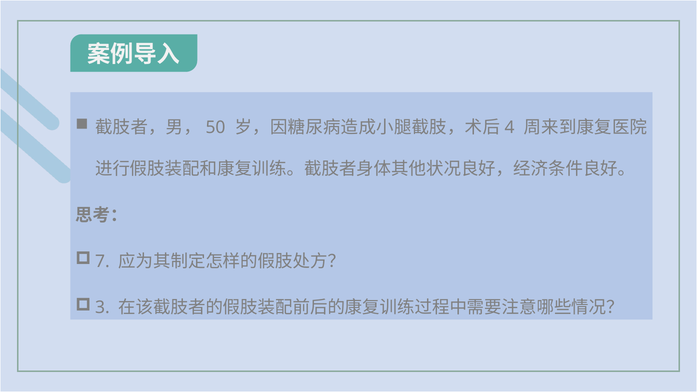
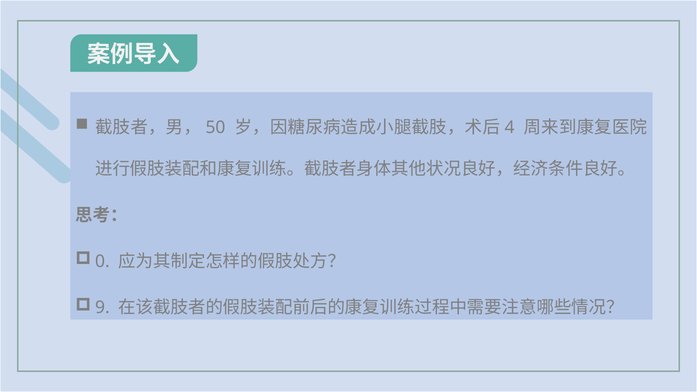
7: 7 -> 0 (102, 262)
3: 3 -> 9 (102, 308)
